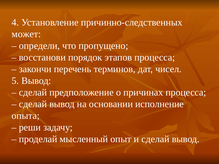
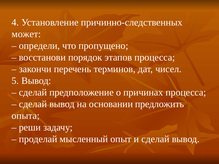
исполнение: исполнение -> предложить (160, 104)
